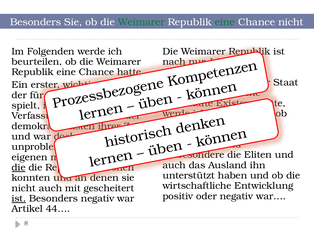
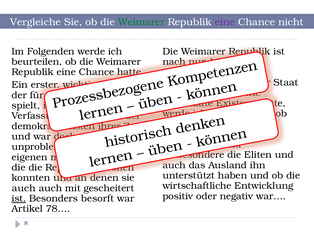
Besonders: Besonders -> Vergleiche (35, 22)
eine colour: green -> purple (225, 22)
die underline: present -> none (19, 168)
nicht: nicht -> auch (24, 189)
Besonders negativ: negativ -> besorft (98, 199)
44…: 44… -> 78… (58, 209)
